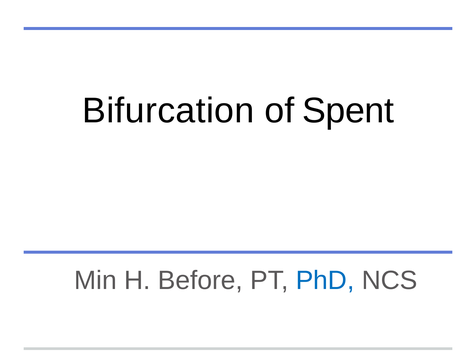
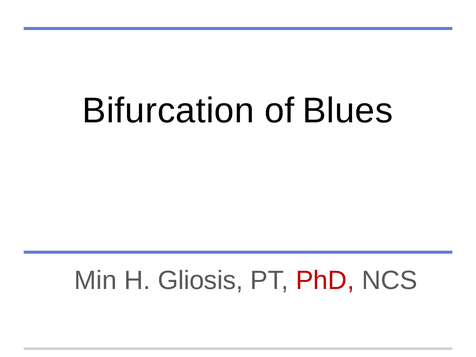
Spent: Spent -> Blues (348, 111)
Before: Before -> Gliosis (200, 280)
PhD colour: blue -> red (325, 280)
